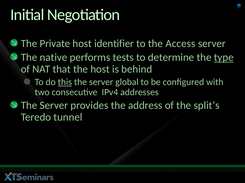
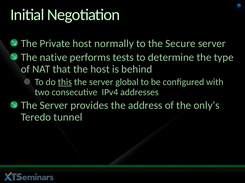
identifier: identifier -> normally (114, 44)
Access: Access -> Secure (180, 44)
type underline: present -> none (224, 58)
split’s: split’s -> only’s (207, 106)
